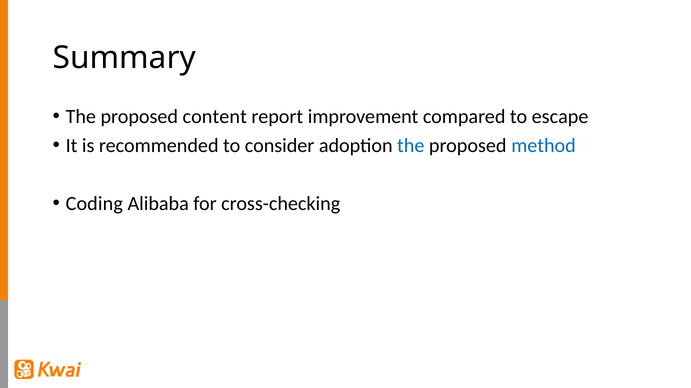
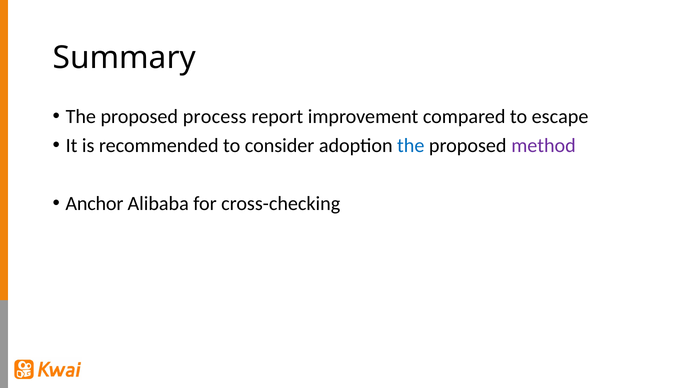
content: content -> process (215, 117)
method colour: blue -> purple (543, 146)
Coding: Coding -> Anchor (94, 204)
